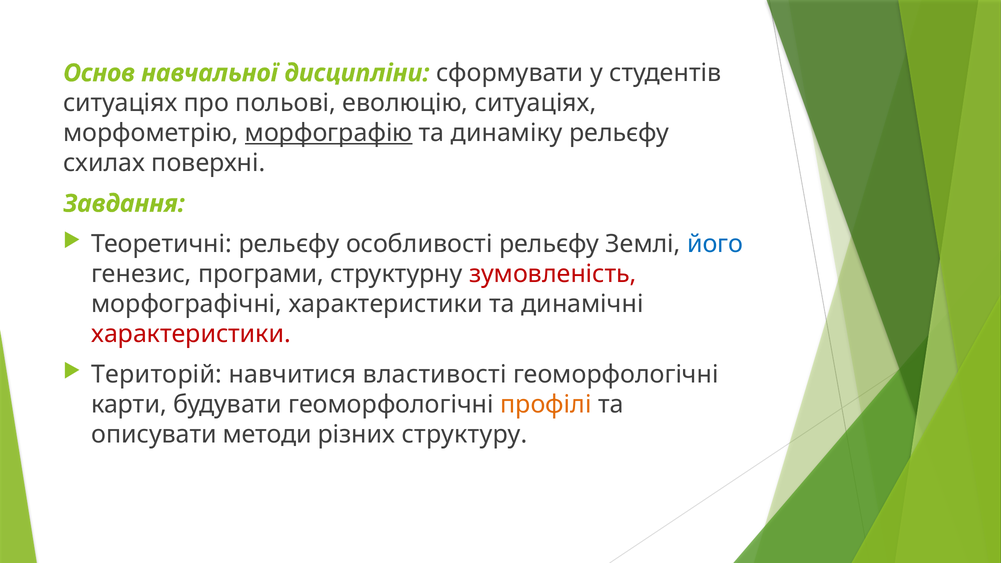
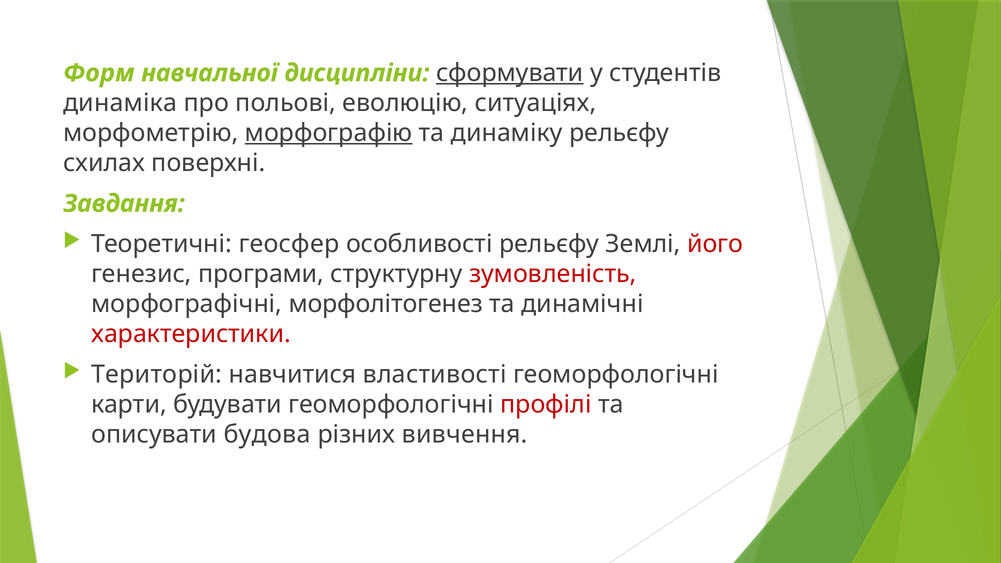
Основ: Основ -> Форм (99, 73)
сформувати underline: none -> present (510, 73)
ситуаціях: ситуаціях -> динаміка (120, 103)
Теоретичні рельєфу: рельєфу -> геосфер (289, 244)
його colour: blue -> red (715, 244)
морфографічні характеристики: характеристики -> морфолітогенез (386, 304)
профілі colour: orange -> red (546, 405)
методи: методи -> будова (267, 435)
структуру: структуру -> вивчення (465, 435)
